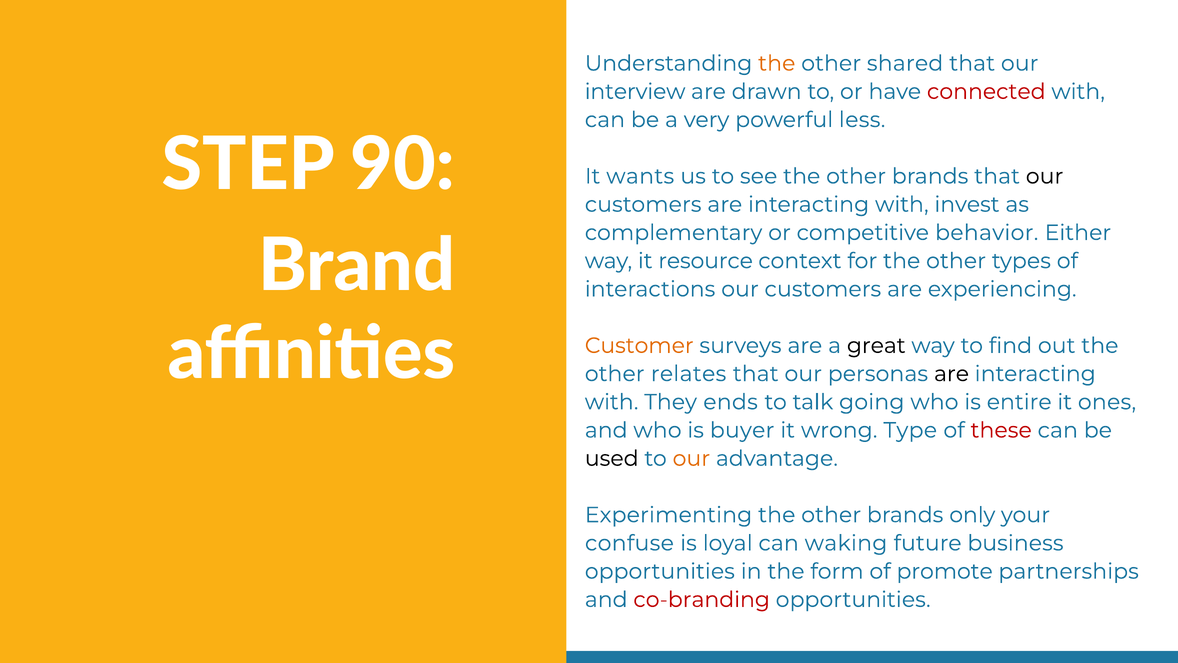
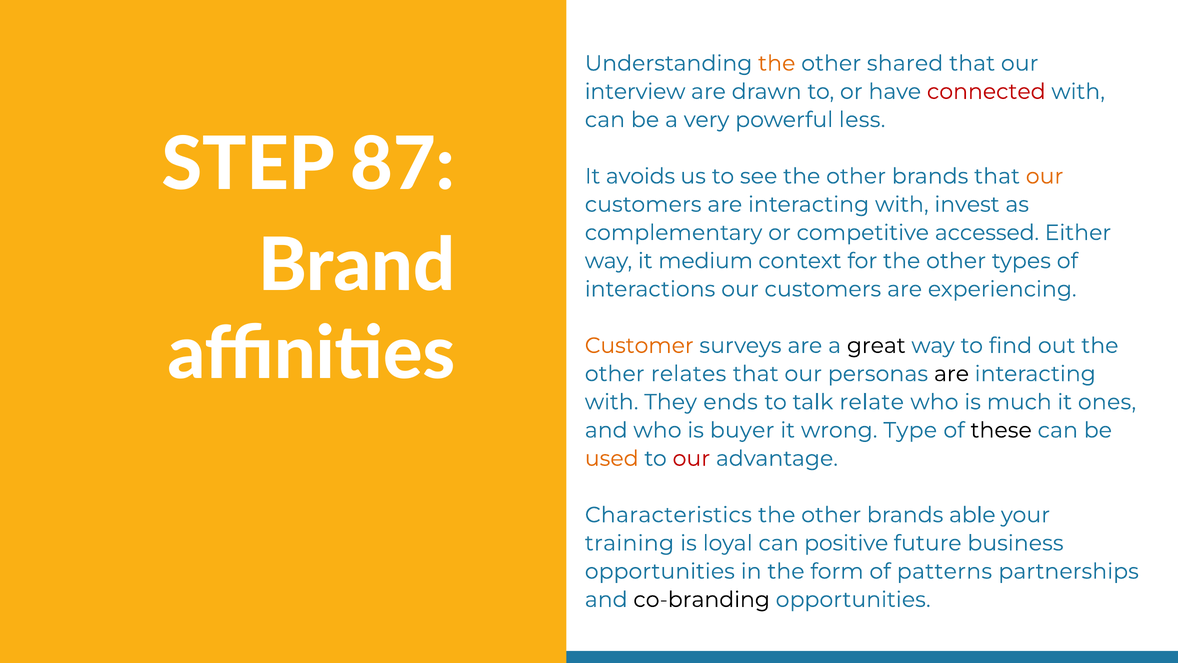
90: 90 -> 87 (403, 165)
wants: wants -> avoids (640, 176)
our colour: black -> orange (1045, 176)
behavior: behavior -> accessed (987, 233)
resource: resource -> medium (706, 261)
going: going -> relate (872, 402)
entire: entire -> much (1019, 402)
these colour: red -> black (1001, 430)
used colour: black -> orange (612, 458)
our colour: orange -> red (691, 458)
Experimenting: Experimenting -> Characteristics (668, 515)
only: only -> able (972, 515)
confuse: confuse -> training (629, 543)
waking: waking -> positive (846, 543)
promote: promote -> patterns (944, 571)
co-branding colour: red -> black (702, 599)
